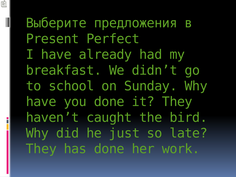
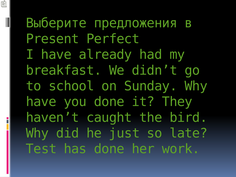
They: They -> Test (41, 149)
